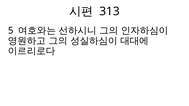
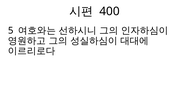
313: 313 -> 400 (109, 11)
